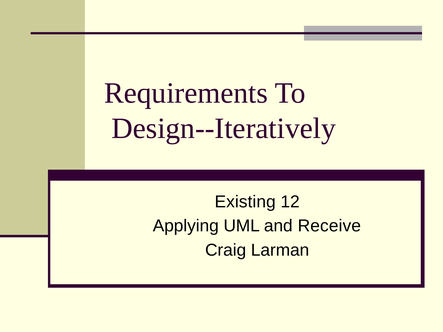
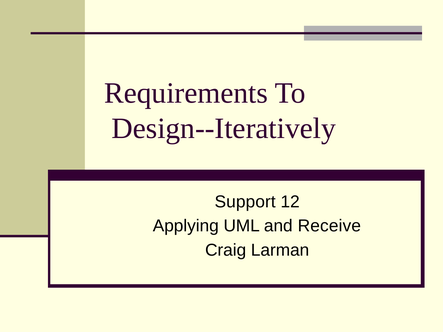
Existing: Existing -> Support (245, 202)
